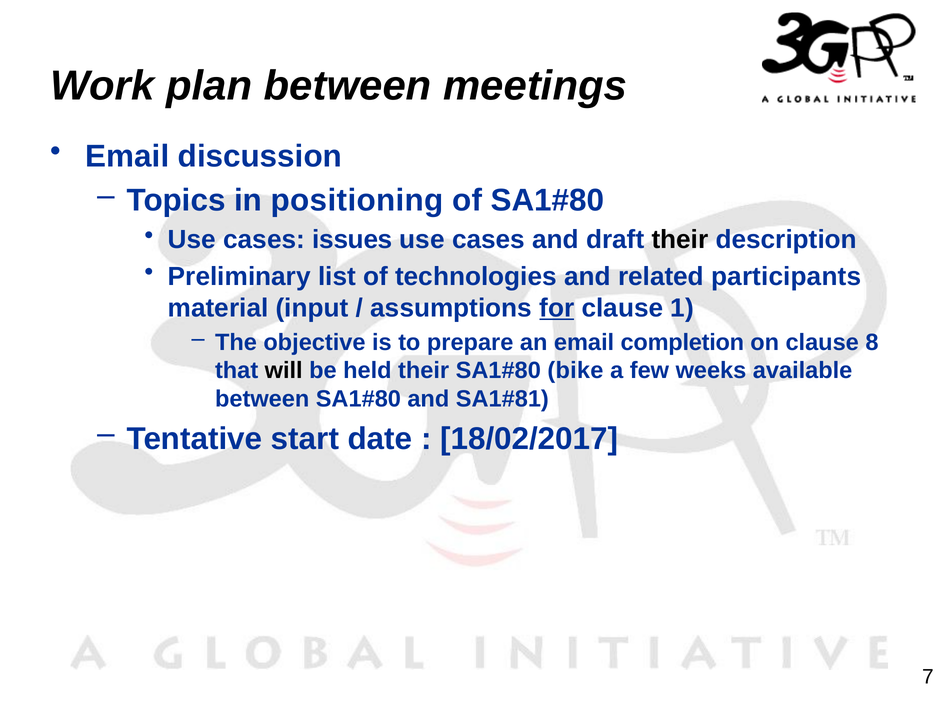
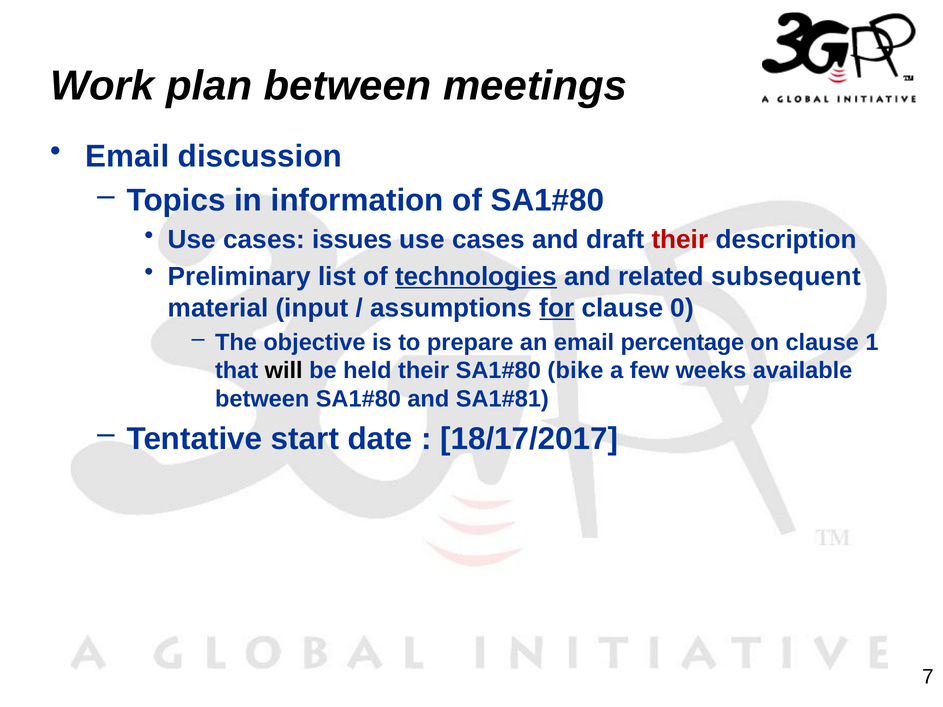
positioning: positioning -> information (357, 200)
their colour: black -> red (680, 240)
technologies underline: none -> present (476, 277)
participants: participants -> subsequent (786, 277)
1: 1 -> 0 (682, 308)
completion: completion -> percentage (682, 342)
8: 8 -> 1 (872, 342)
18/02/2017: 18/02/2017 -> 18/17/2017 (529, 439)
